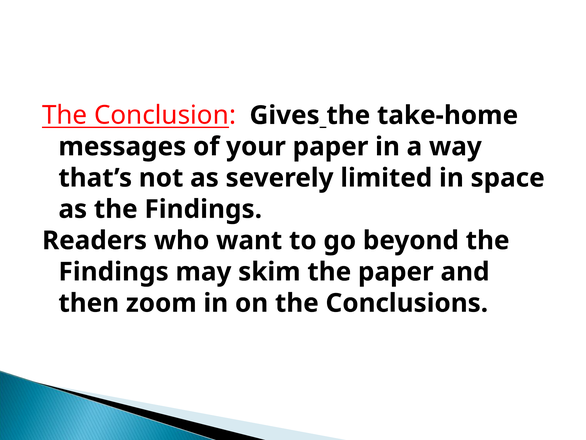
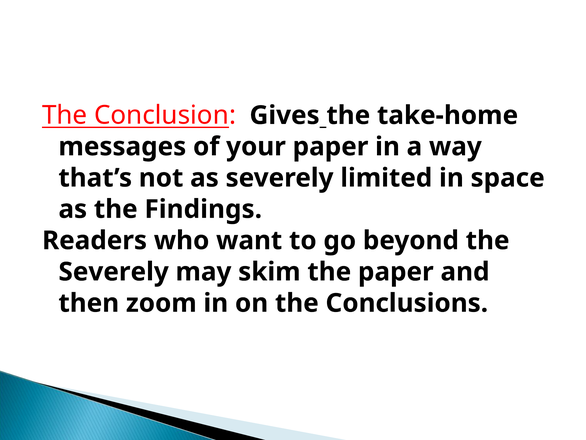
Findings: Findings -> Severely (114, 272)
